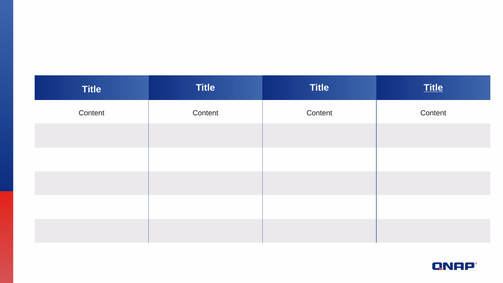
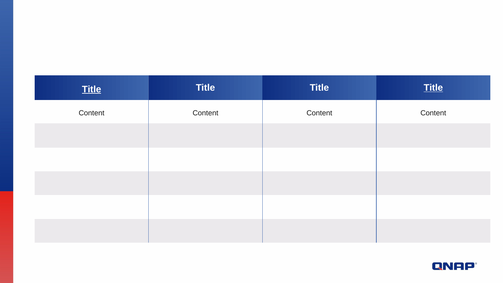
Title underline: none -> present (92, 89)
